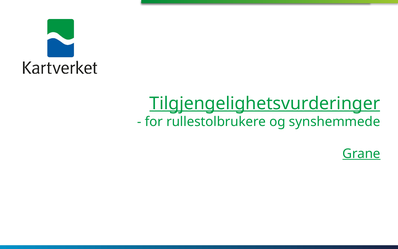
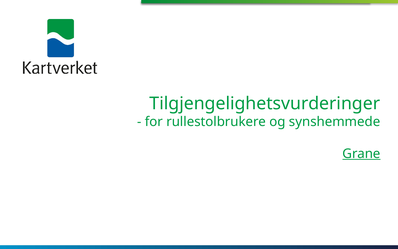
Tilgjengelighetsvurderinger underline: present -> none (265, 103)
